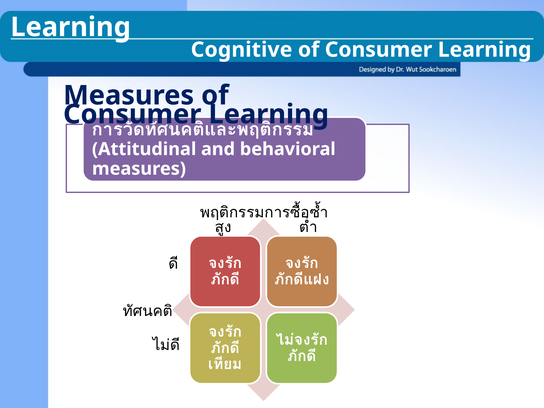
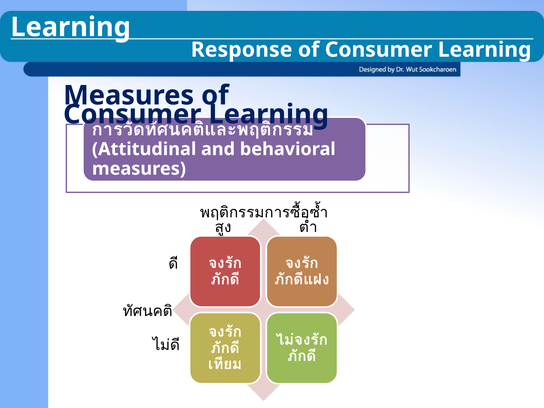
Cognitive: Cognitive -> Response (242, 50)
